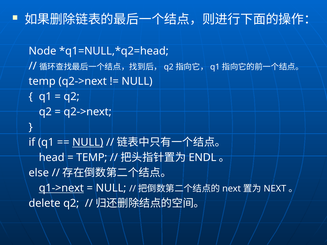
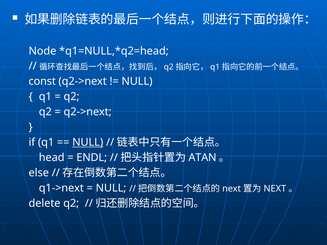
temp: temp -> const (42, 81)
TEMP: TEMP -> ENDL (92, 158)
ENDL: ENDL -> ATAN (202, 158)
q1->next underline: present -> none (61, 188)
